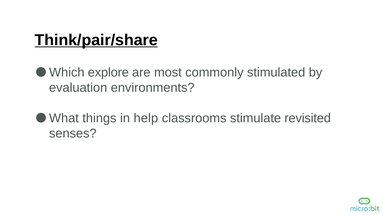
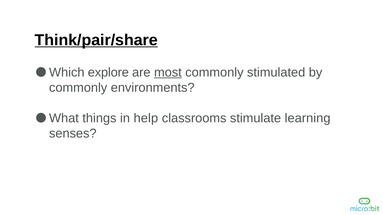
most underline: none -> present (168, 72)
evaluation: evaluation -> commonly (78, 88)
revisited: revisited -> learning (308, 118)
